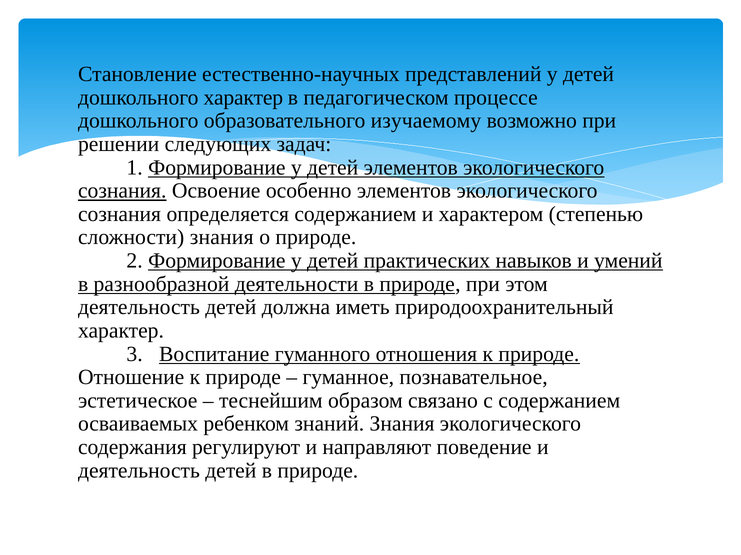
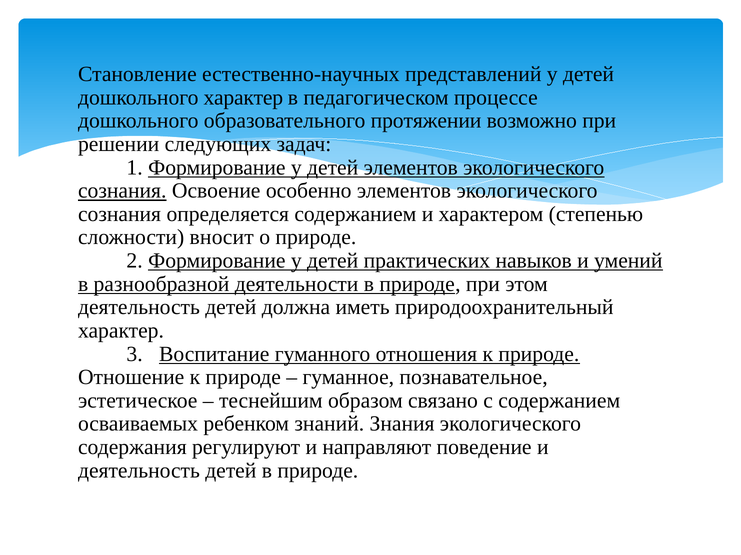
изучаемому: изучаемому -> протяжении (426, 121)
сложности знания: знания -> вносит (222, 238)
